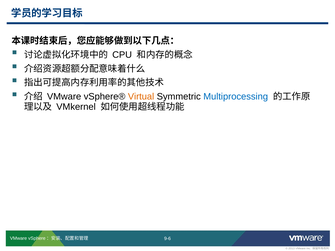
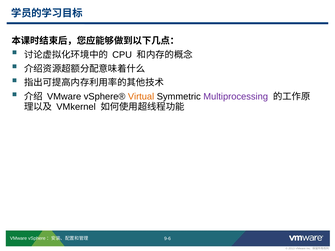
Multiprocessing colour: blue -> purple (236, 97)
